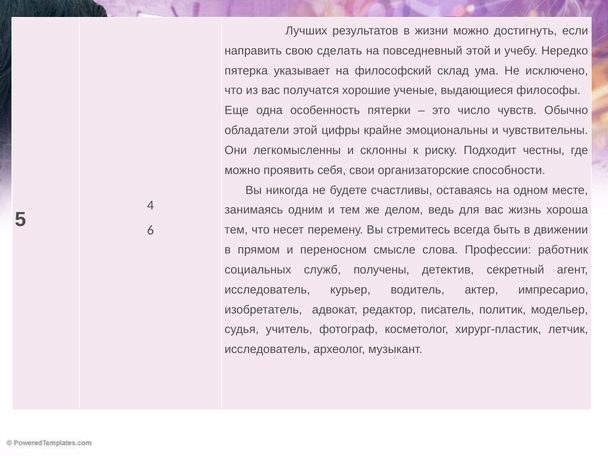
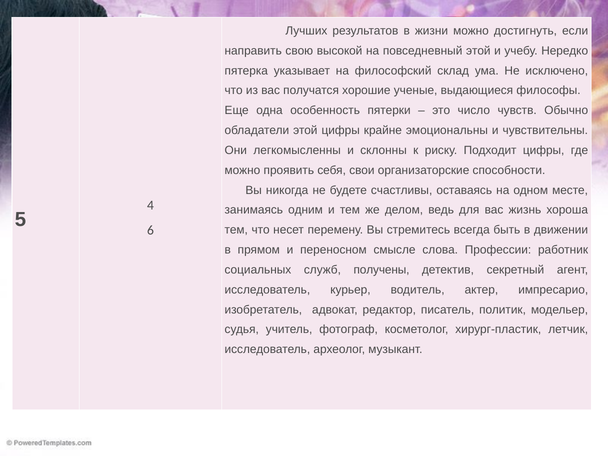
сделать: сделать -> высокой (340, 51)
Подходит честны: честны -> цифры (544, 150)
